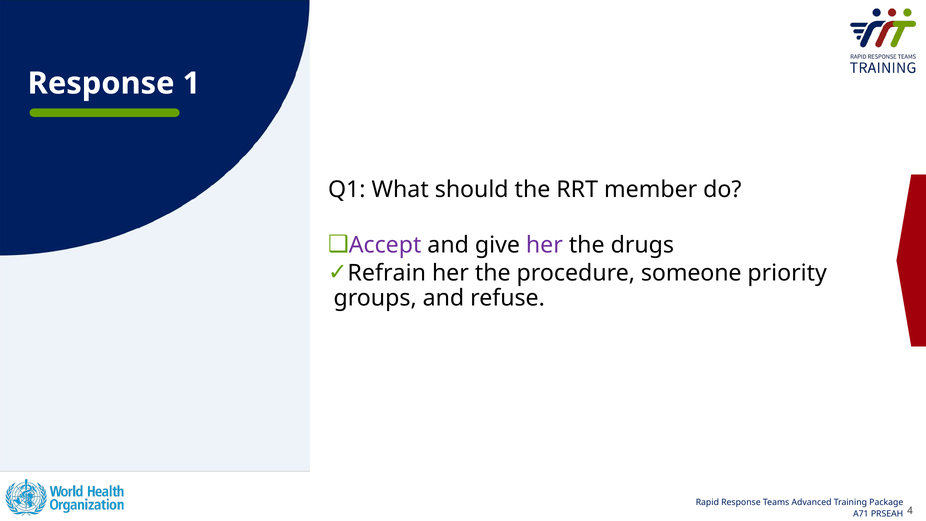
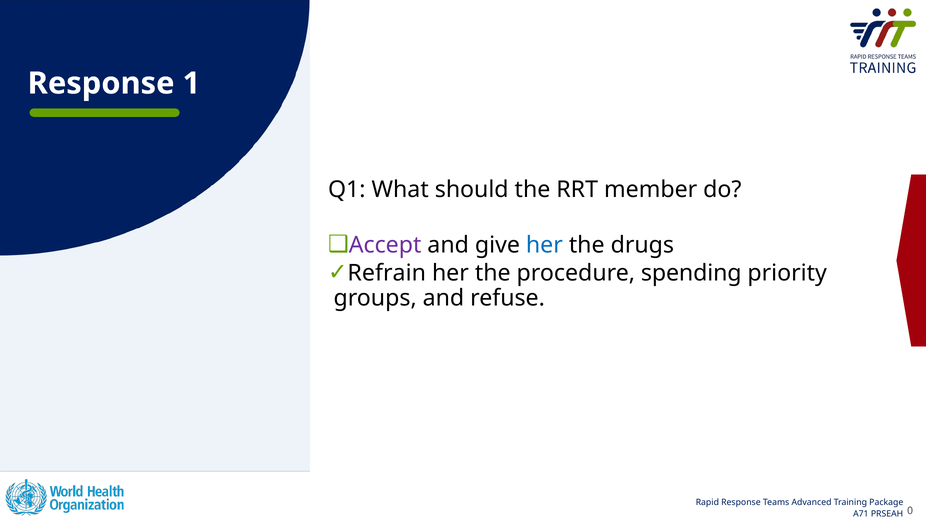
her colour: purple -> blue (544, 245)
someone: someone -> spending (691, 273)
4: 4 -> 0 (910, 511)
